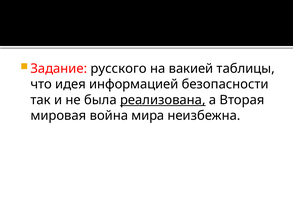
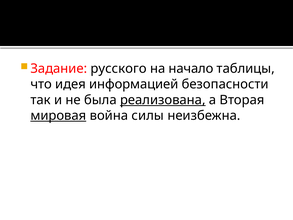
вакией: вакией -> начало (191, 69)
мировая underline: none -> present (58, 115)
мира: мира -> силы (148, 115)
